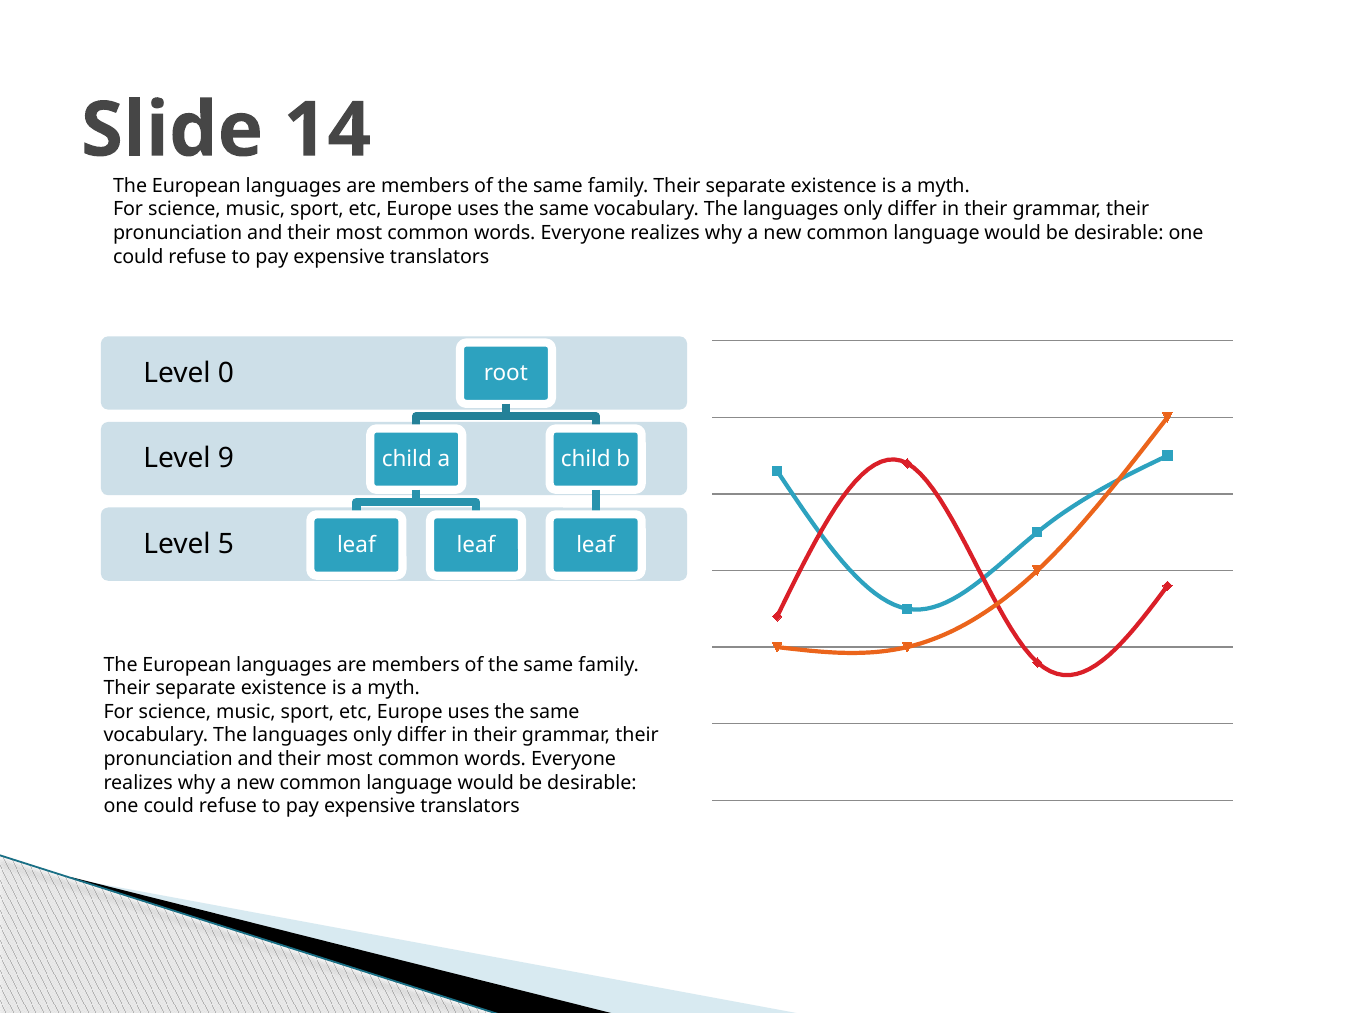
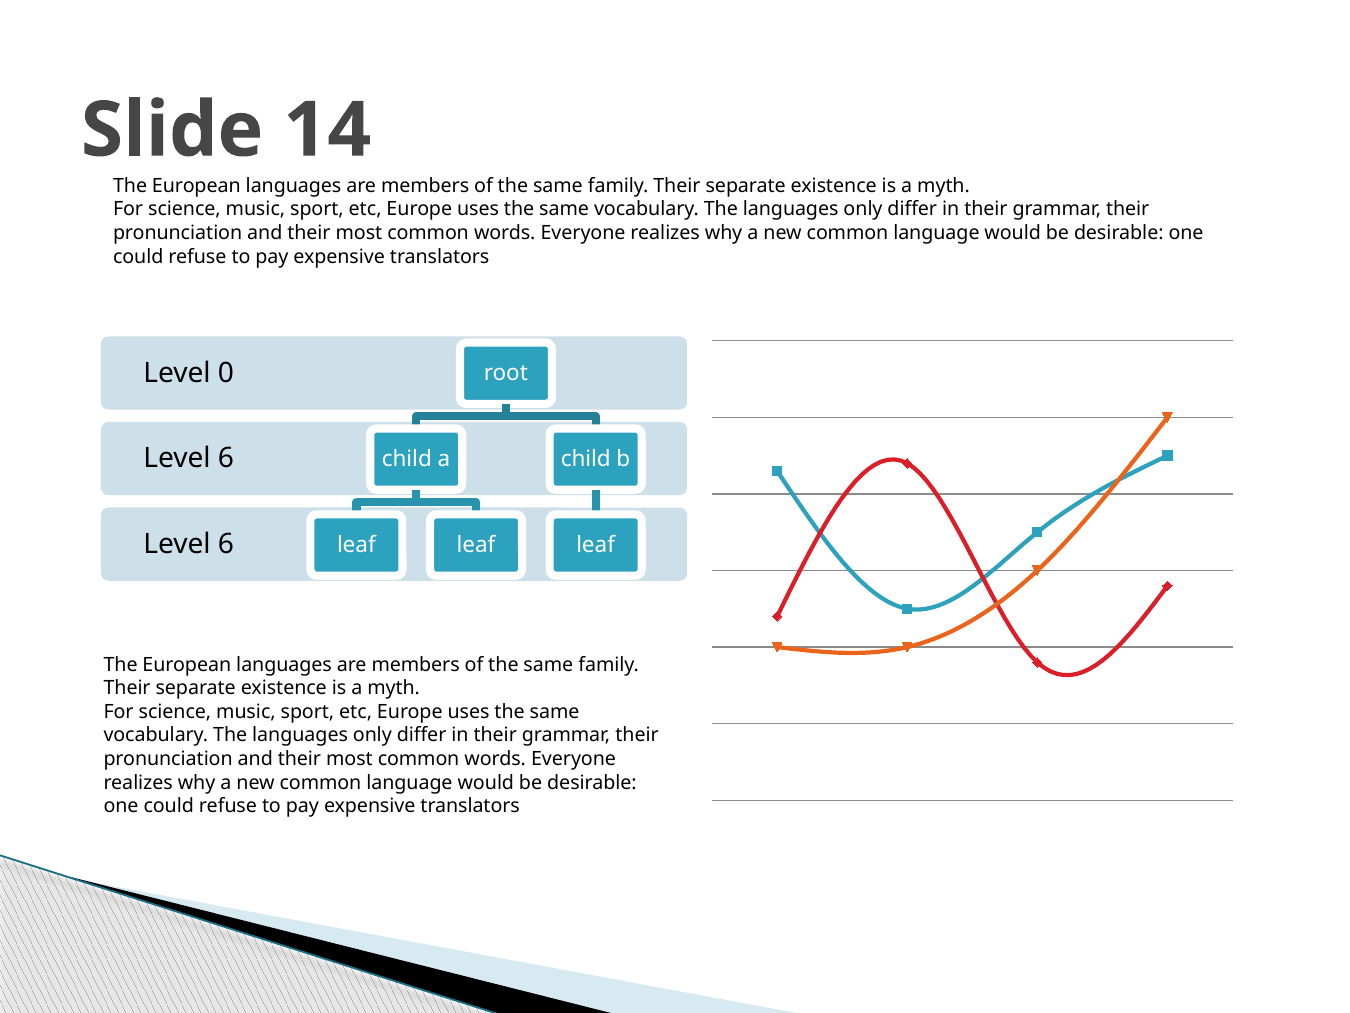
9: 9 -> 6 (226, 458)
5: 5 -> 6 (226, 544)
